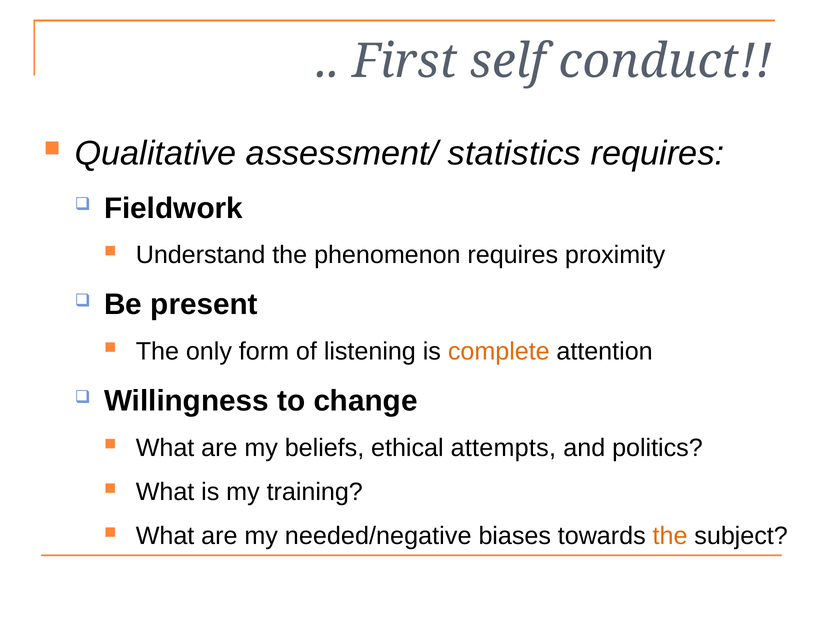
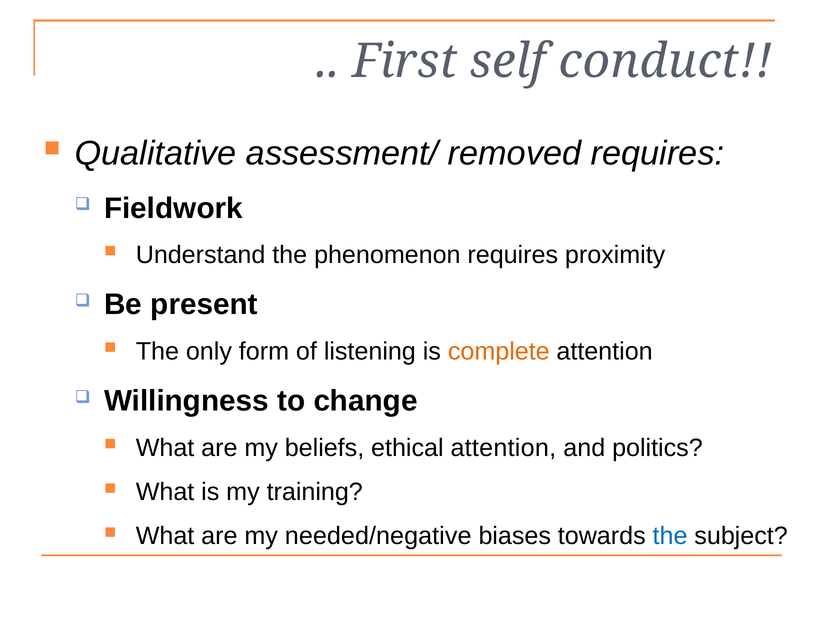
statistics: statistics -> removed (515, 154)
ethical attempts: attempts -> attention (503, 448)
the colour: orange -> blue (670, 536)
